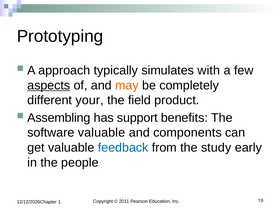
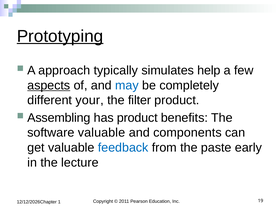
Prototyping underline: none -> present (60, 36)
with: with -> help (209, 70)
may colour: orange -> blue (127, 85)
field: field -> filter (140, 100)
has support: support -> product (137, 118)
study: study -> paste (216, 148)
people: people -> lecture (80, 163)
